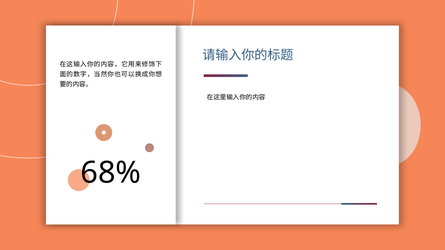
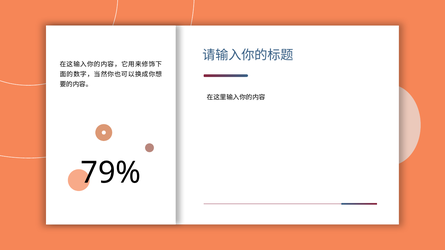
68%: 68% -> 79% (111, 173)
